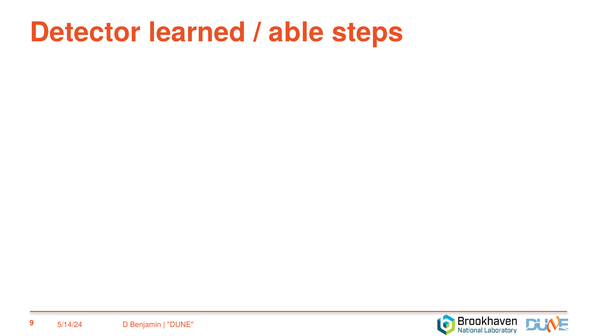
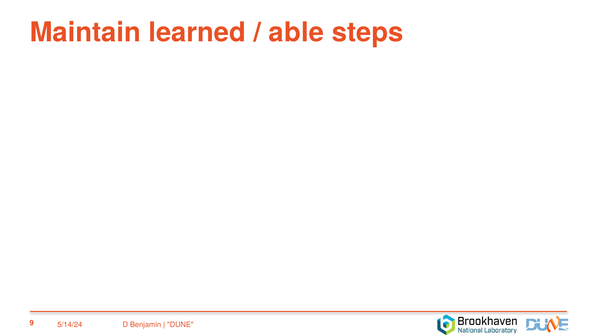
Detector: Detector -> Maintain (85, 32)
